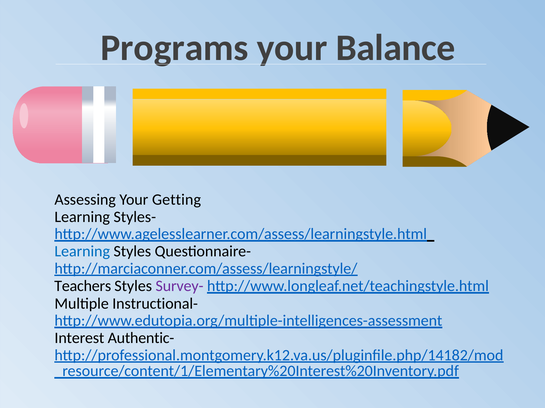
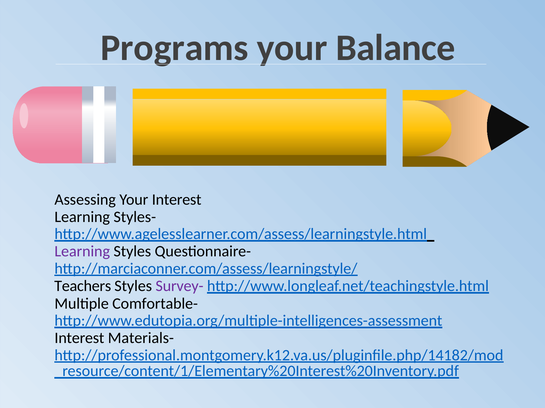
Your Getting: Getting -> Interest (177, 200)
Learning colour: blue -> purple (82, 252)
Instructional-: Instructional- -> Comfortable- (155, 304)
Authentic-: Authentic- -> Materials- (141, 339)
